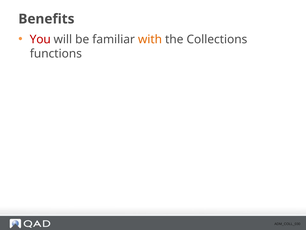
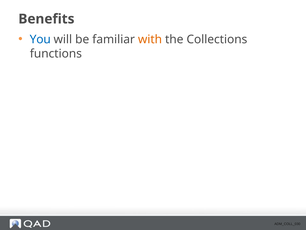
You colour: red -> blue (40, 39)
